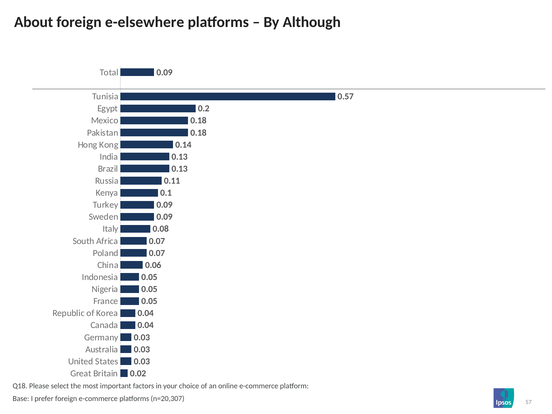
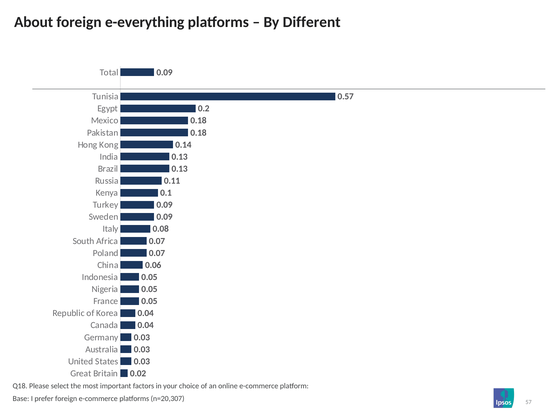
e-elsewhere: e-elsewhere -> e-everything (145, 22)
Although: Although -> Different (312, 22)
